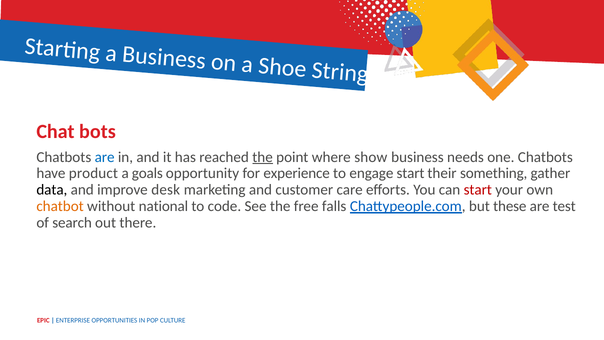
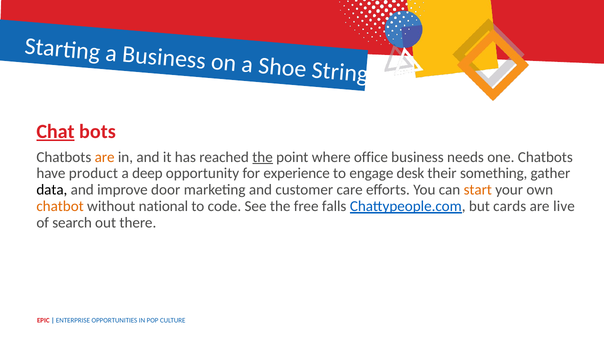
Chat underline: none -> present (55, 132)
are colour: blue -> orange (105, 157)
show: show -> office (371, 157)
goals: goals -> deep (147, 173)
engage start: start -> desk (410, 173)
desk: desk -> door (166, 190)
start colour: red -> orange (478, 190)
these: these -> cards (510, 206)
test: test -> live (564, 206)
